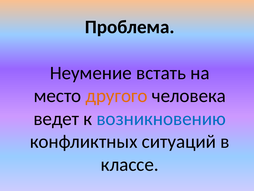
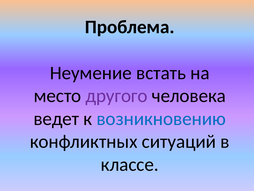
другого colour: orange -> purple (116, 96)
